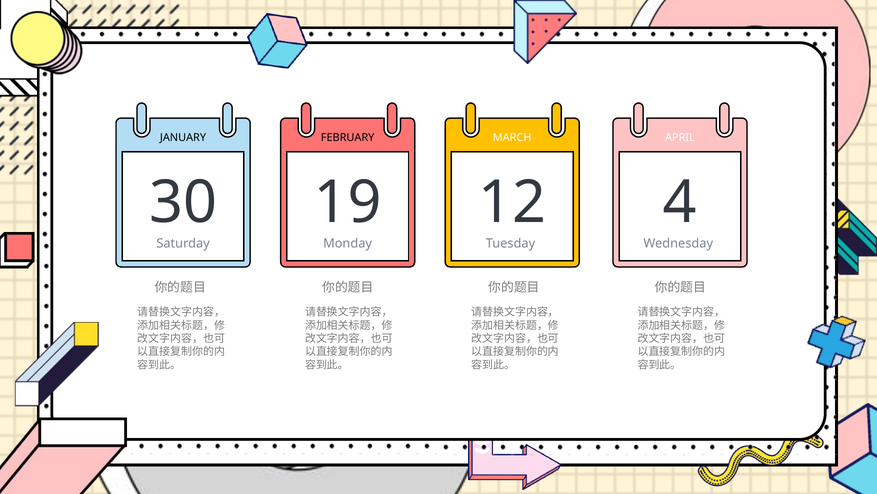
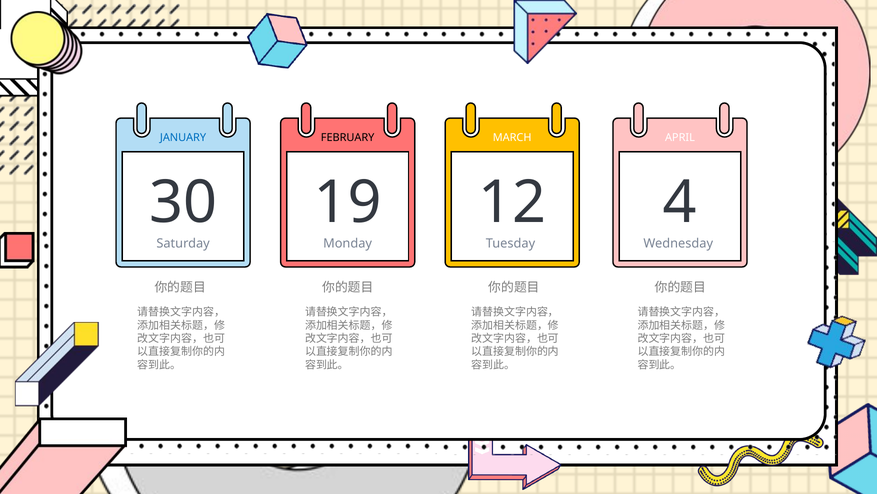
JANUARY colour: black -> blue (183, 137)
